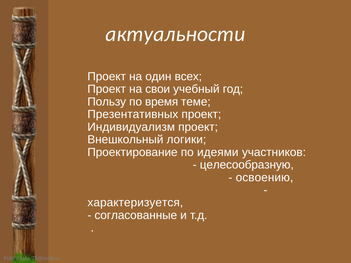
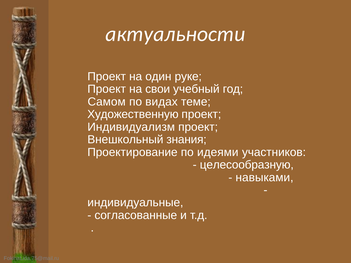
всех: всех -> руке (188, 77)
Пользу: Пользу -> Самом (107, 102)
время: время -> видах (161, 102)
Презентативных: Презентативных -> Художественную (133, 114)
логики: логики -> знания (186, 140)
освоению: освоению -> навыками (264, 178)
характеризуется: характеризуется -> индивидуальные (135, 203)
